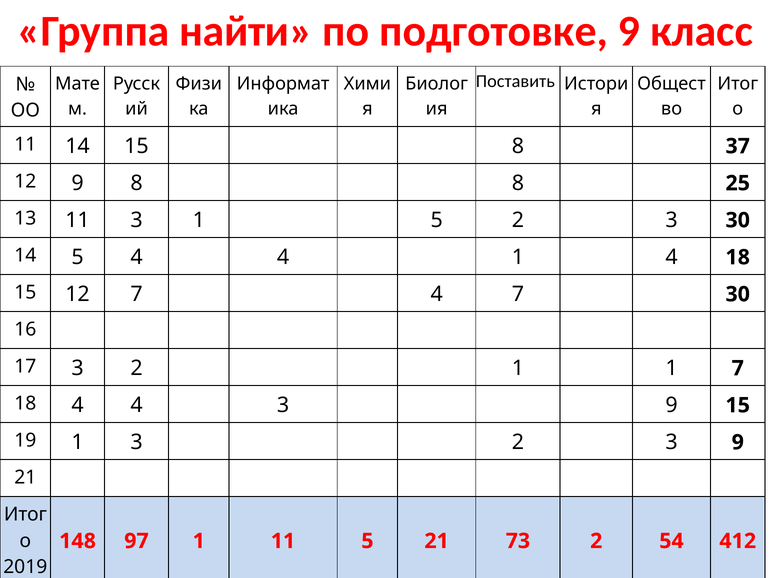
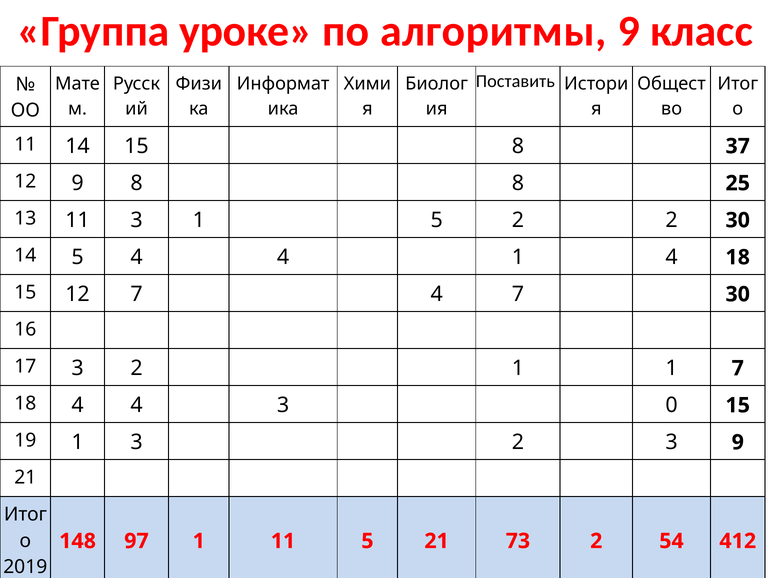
найти: найти -> уроке (246, 31)
подготовке: подготовке -> алгоритмы (493, 31)
5 2 3: 3 -> 2 (672, 220)
4 3 9: 9 -> 0 (672, 405)
